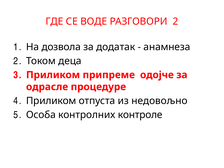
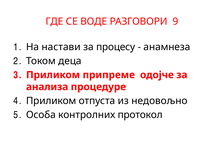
РАЗГОВОРИ 2: 2 -> 9 (175, 21)
дозвола: дозвола -> настави (61, 47)
додатак: додатак -> процесу (116, 47)
одрасле: одрасле -> анализа (47, 87)
контроле: контроле -> протокол (140, 115)
